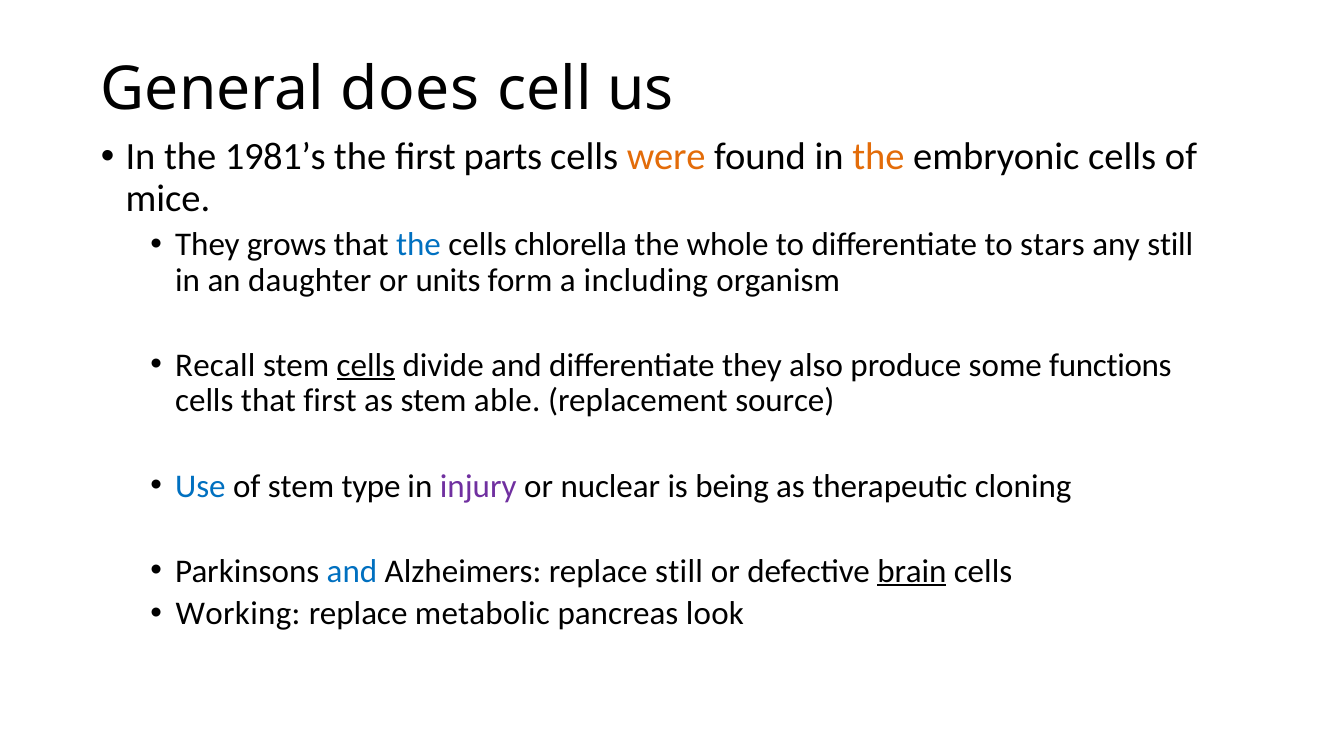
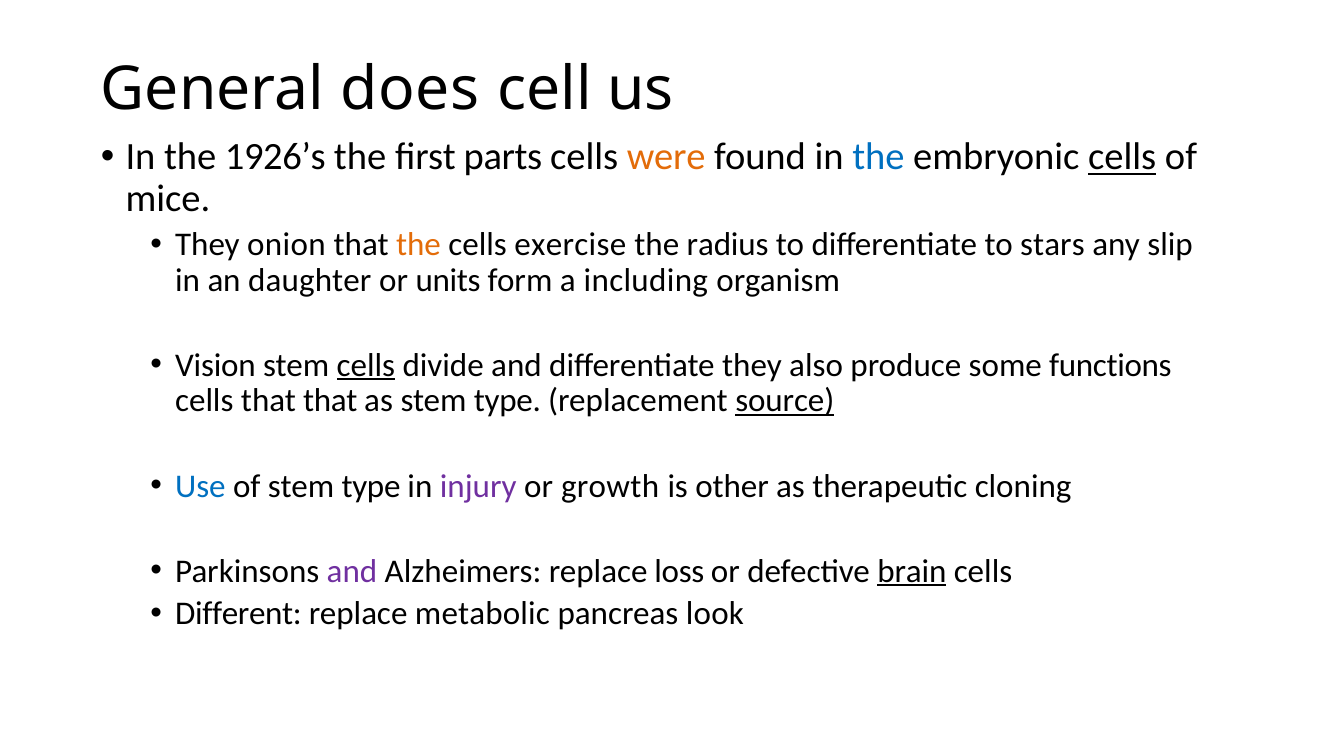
1981’s: 1981’s -> 1926’s (275, 157)
the colour: orange -> blue (878, 157)
cells underline: none -> present (1122, 157)
grows: grows -> onion (286, 244)
the colour: blue -> orange (418, 244)
chlorella: chlorella -> exercise (570, 244)
whole: whole -> radius (728, 244)
any still: still -> slip (1170, 244)
Recall: Recall -> Vision (215, 365)
that first: first -> that (330, 401)
as stem able: able -> type (507, 401)
source underline: none -> present (785, 401)
nuclear: nuclear -> growth (610, 486)
being: being -> other (732, 486)
and colour: blue -> purple (352, 571)
replace still: still -> loss (679, 571)
Working: Working -> Different (238, 613)
